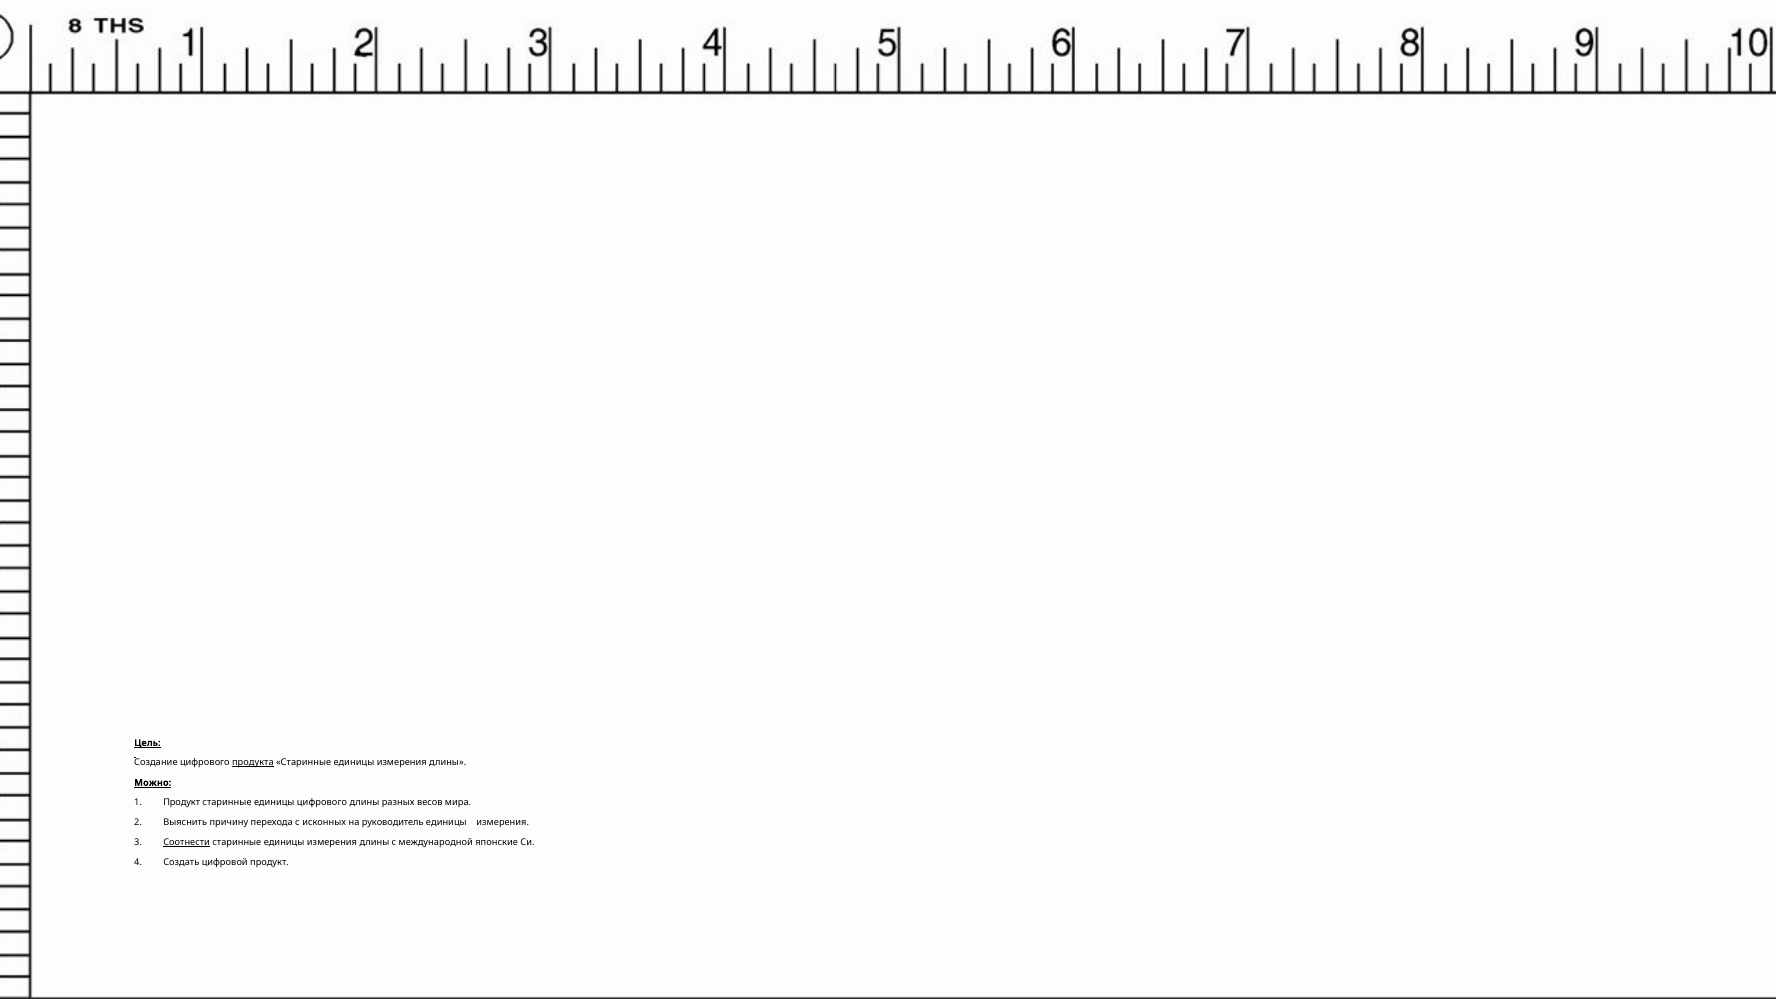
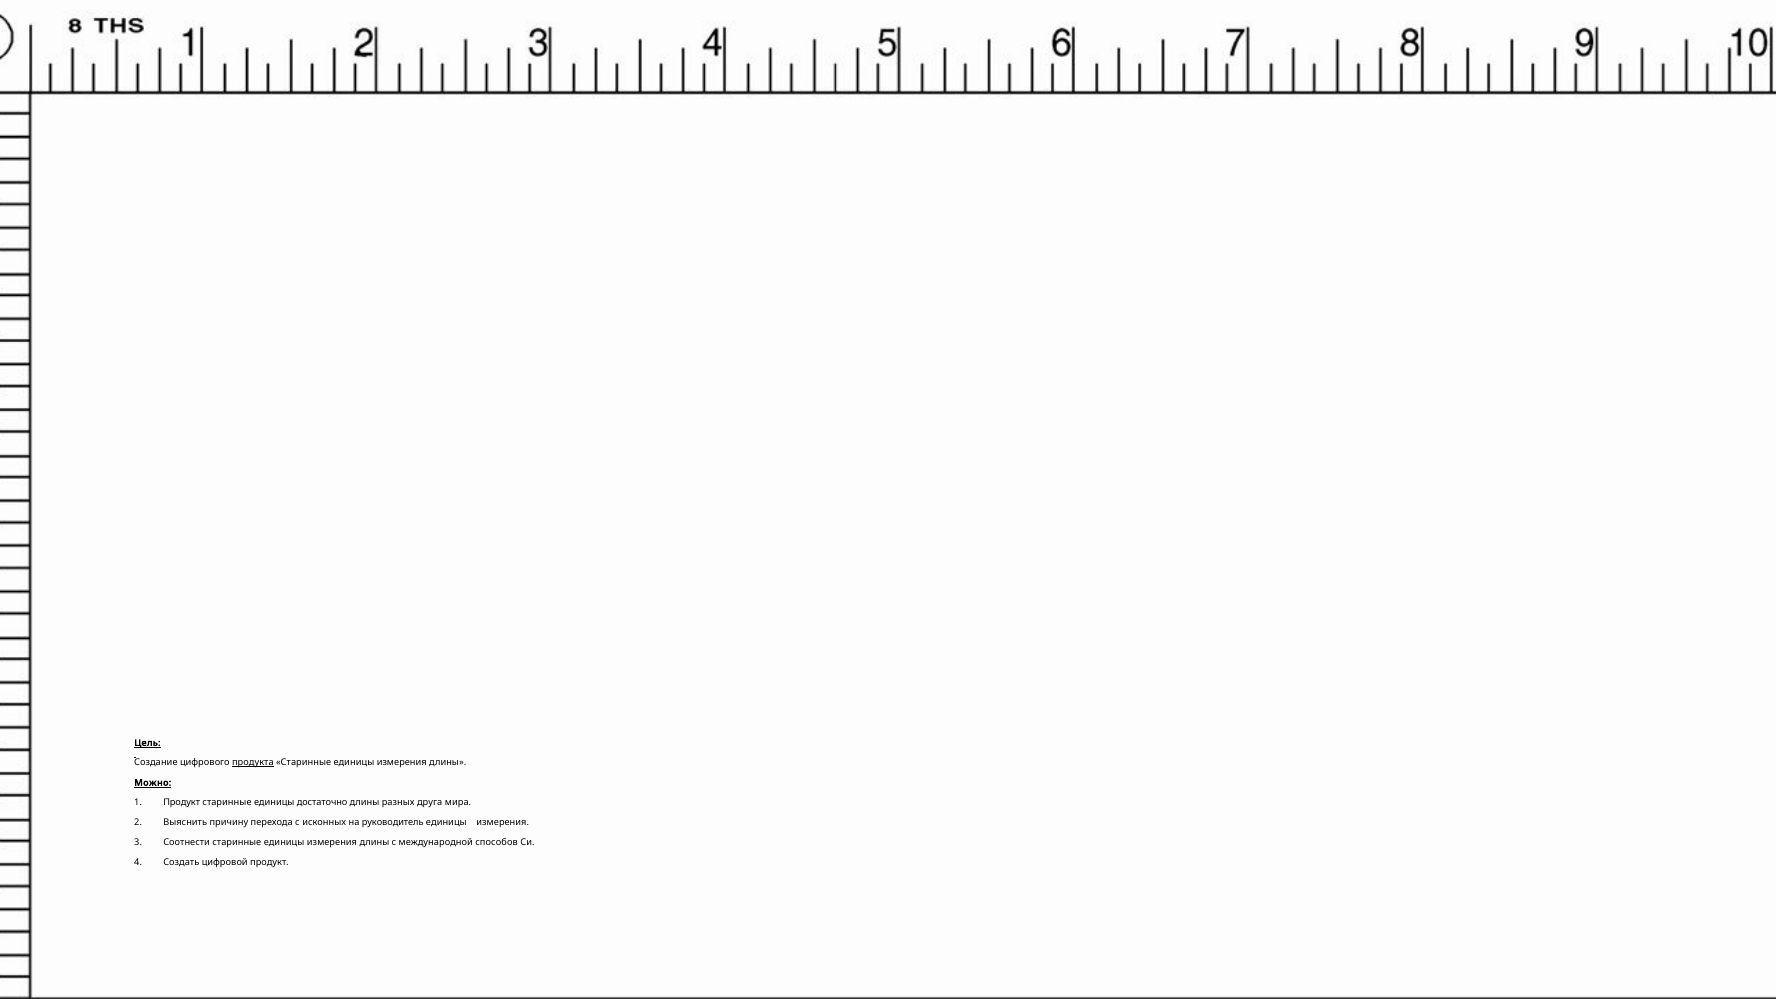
единицы цифрового: цифрового -> достаточно (322, 803)
весов: весов -> друга (430, 803)
Соотнести underline: present -> none (187, 843)
японские: японские -> способов (497, 843)
